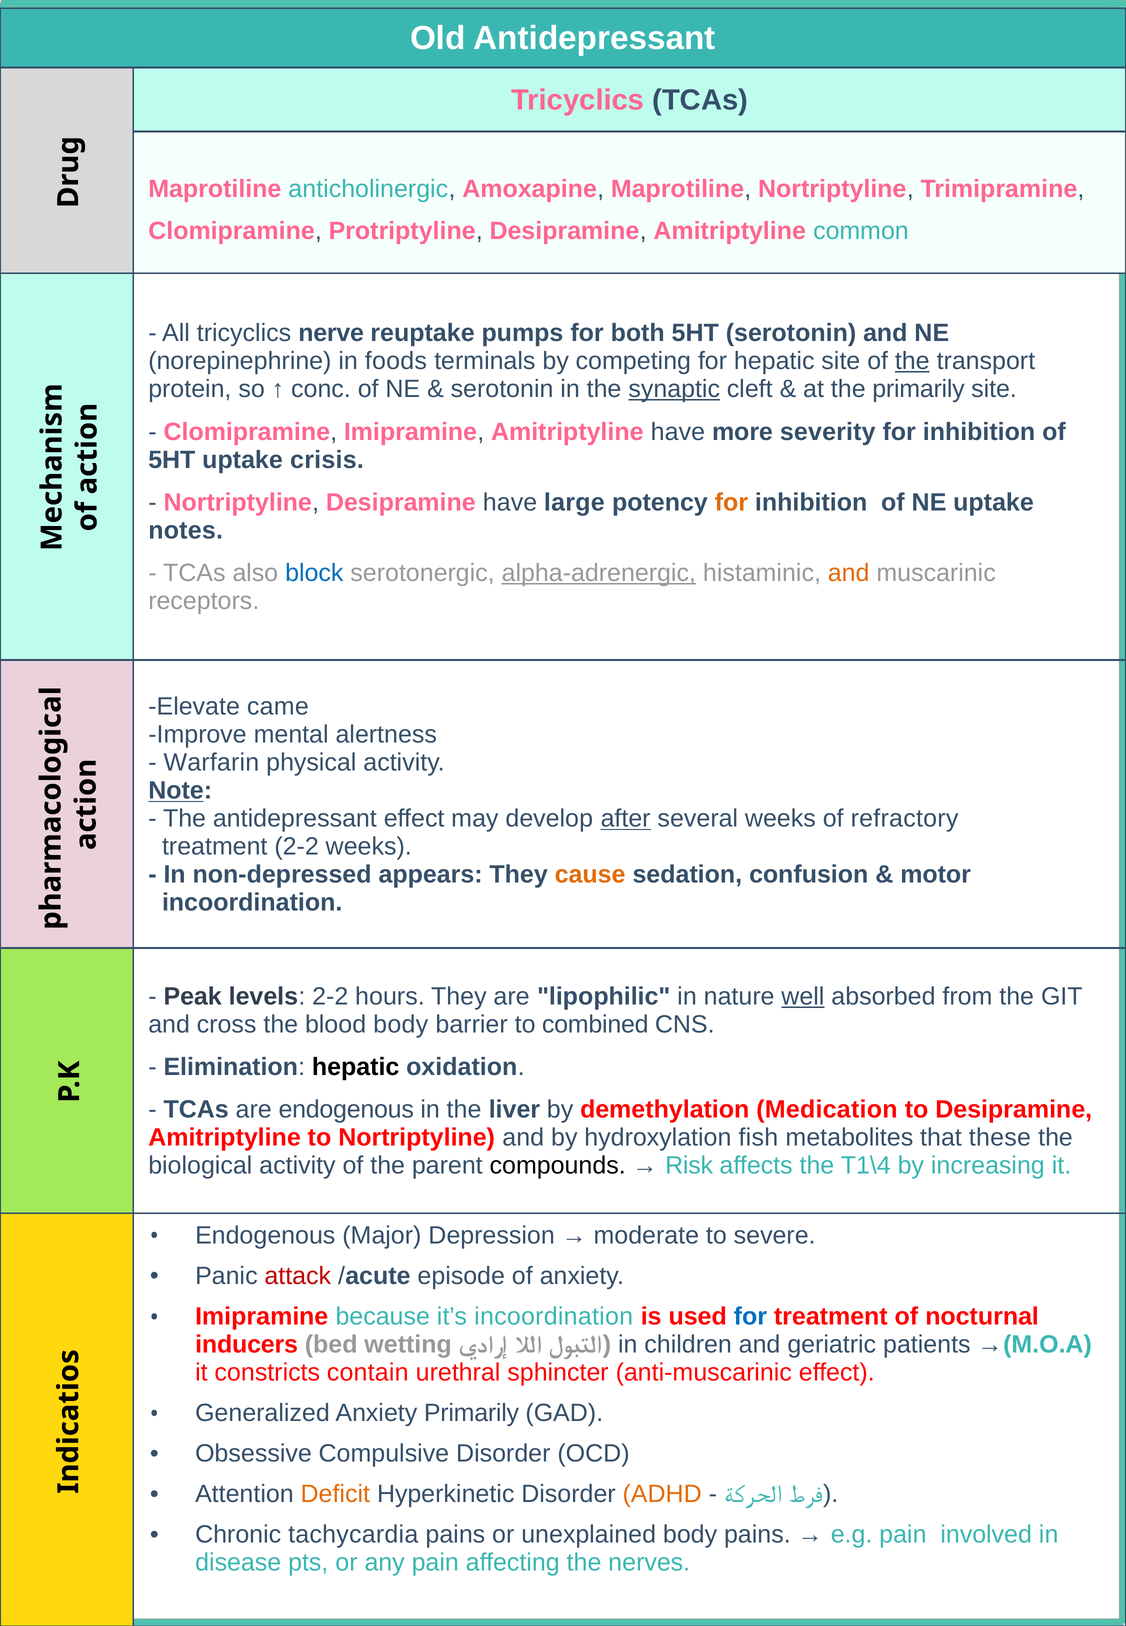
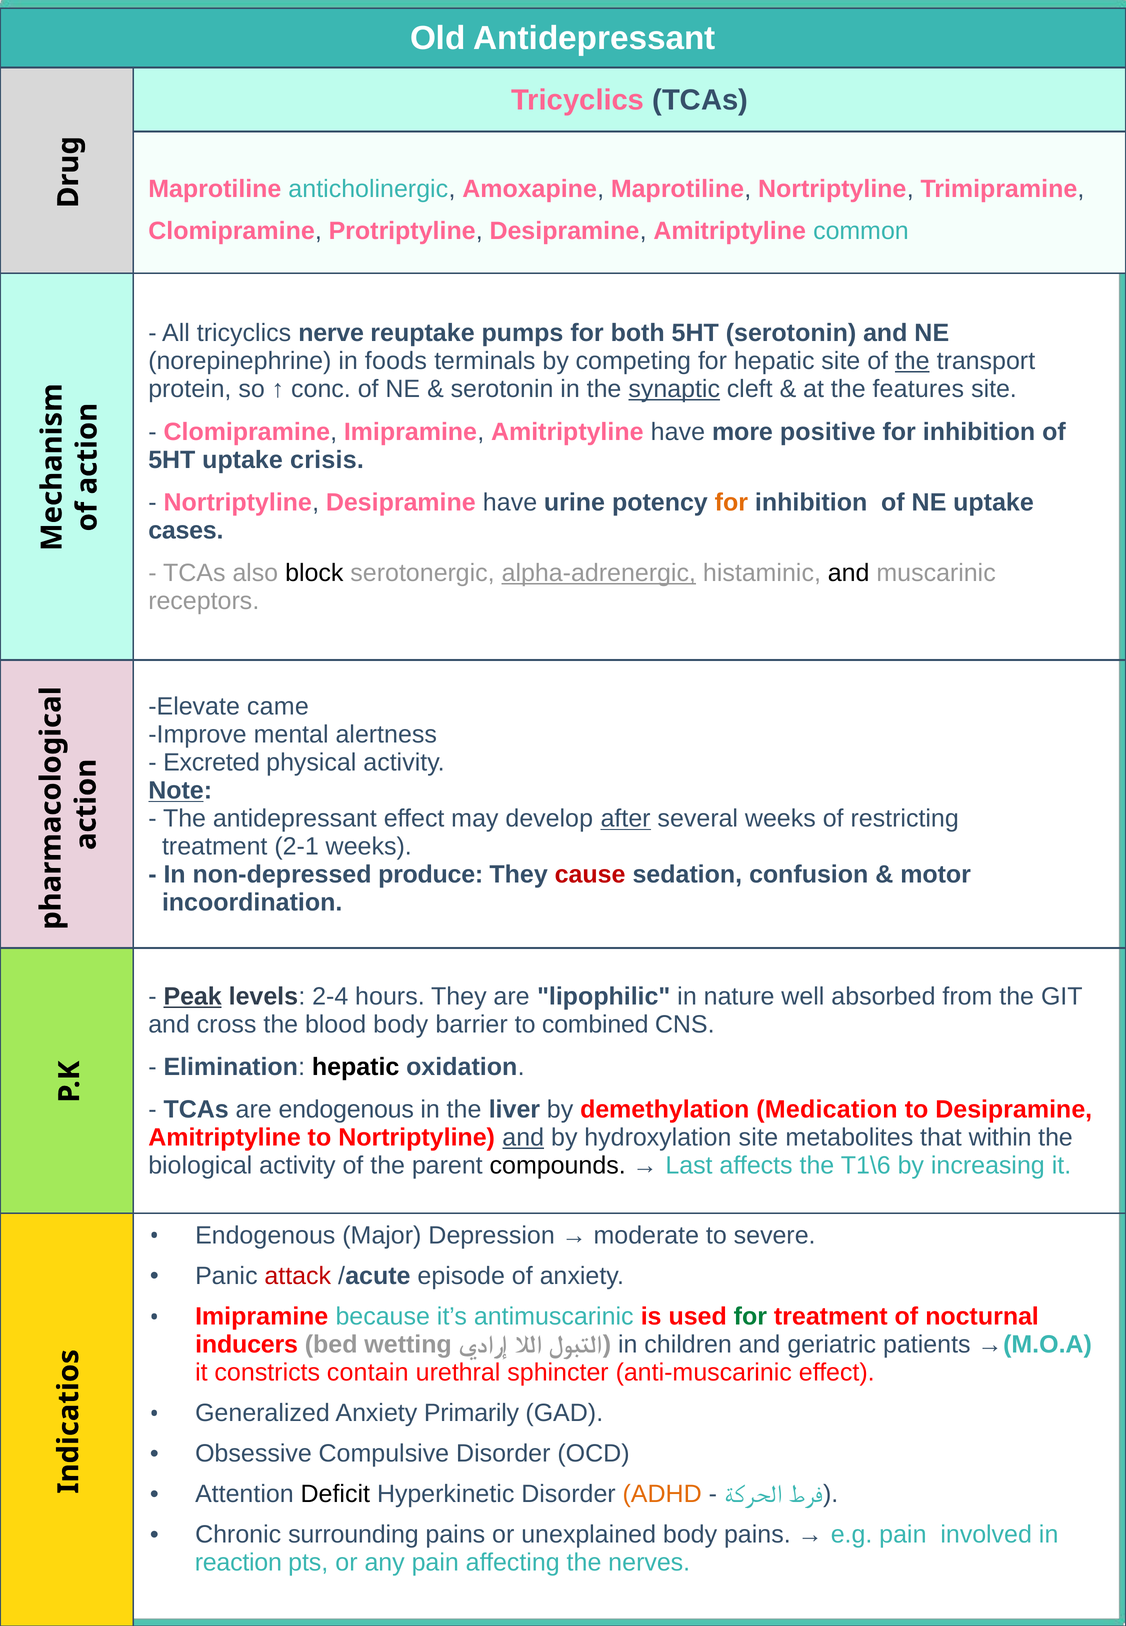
the primarily: primarily -> features (918, 389)
severity: severity -> positive (828, 432)
large: large -> urine (574, 503)
notes: notes -> cases (186, 531)
block colour: blue -> black (314, 573)
and colour: orange -> black (849, 573)
Warfarin: Warfarin -> Excreted (212, 763)
refractory: refractory -> restricting (905, 819)
treatment 2-2: 2-2 -> 2-1 (297, 847)
appears: appears -> produce (431, 875)
cause colour: orange -> red (590, 875)
Peak underline: none -> present (193, 997)
levels 2-2: 2-2 -> 2-4 (330, 997)
well underline: present -> none (803, 997)
and underline: none -> present (523, 1138)
hydroxylation fish: fish -> site (758, 1138)
these: these -> within (1000, 1138)
Risk: Risk -> Last (689, 1166)
T1\4: T1\4 -> T1\6 (866, 1166)
it’s incoordination: incoordination -> antimuscarinic (554, 1317)
for colour: blue -> green (750, 1317)
Deficit colour: orange -> black (335, 1494)
tachycardia: tachycardia -> surrounding (353, 1535)
disease: disease -> reaction (238, 1563)
